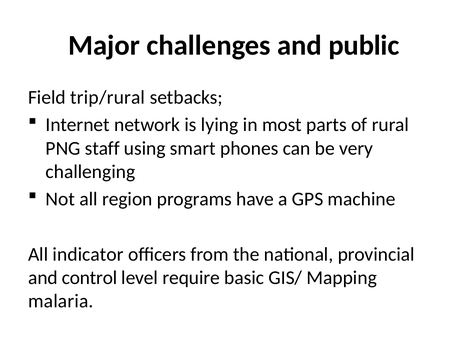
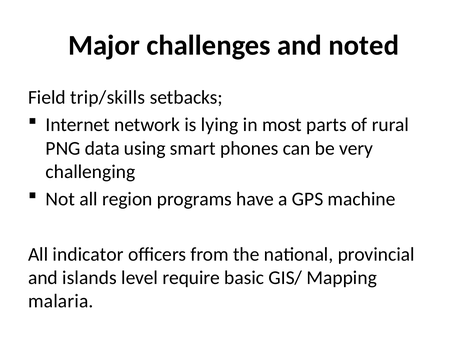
public: public -> noted (364, 45)
trip/rural: trip/rural -> trip/skills (108, 97)
staff: staff -> data (102, 148)
control: control -> islands (89, 278)
